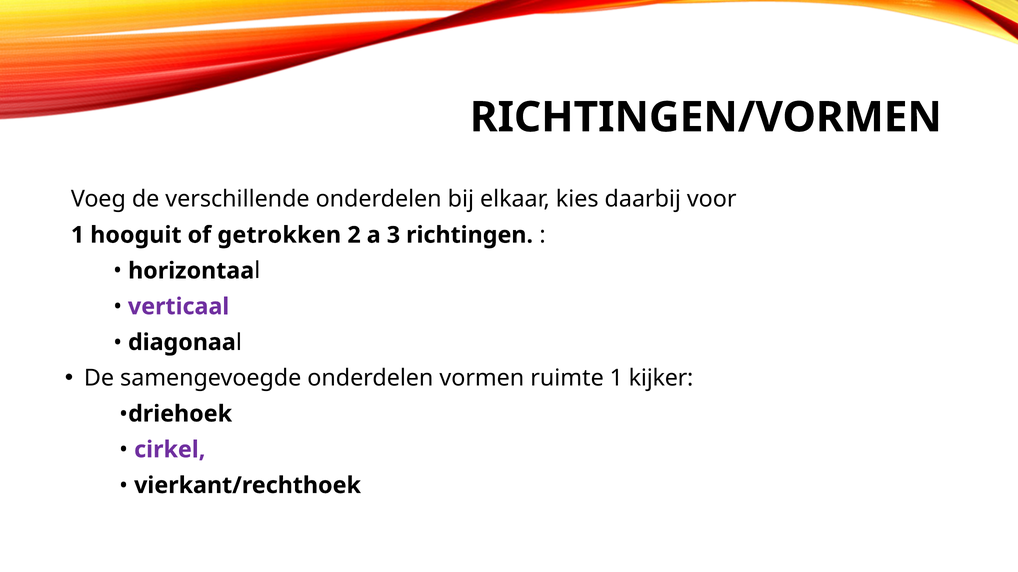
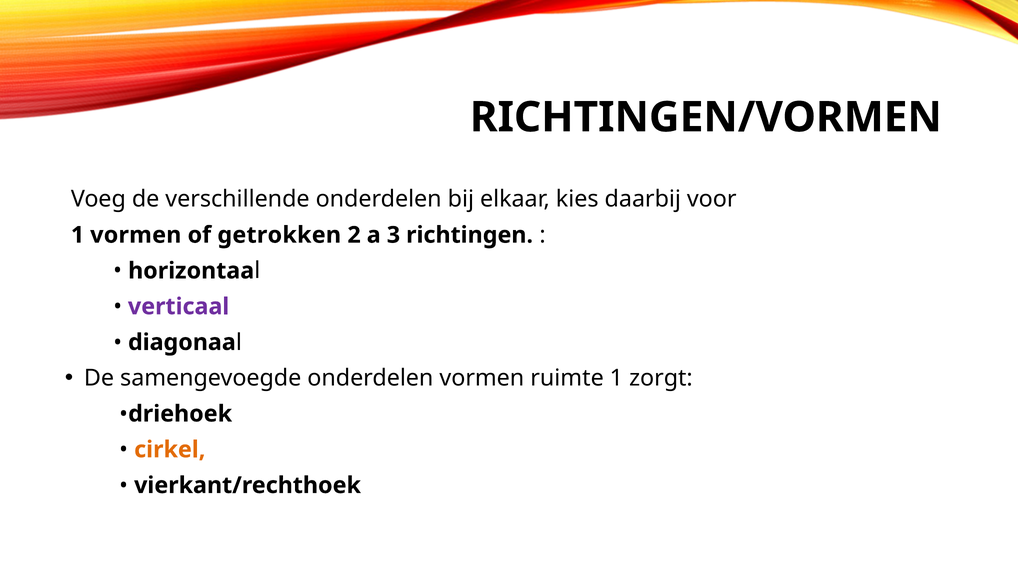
1 hooguit: hooguit -> vormen (136, 235)
kijker: kijker -> zorgt (661, 378)
cirkel colour: purple -> orange (170, 450)
